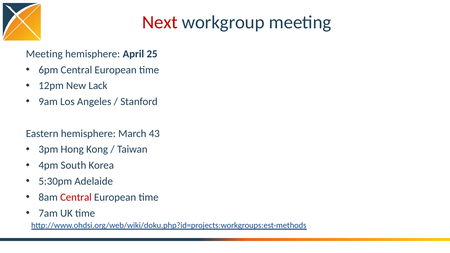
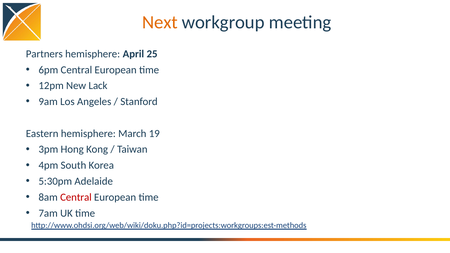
Next colour: red -> orange (160, 22)
Meeting: Meeting -> Partners (44, 54)
43: 43 -> 19 (154, 134)
